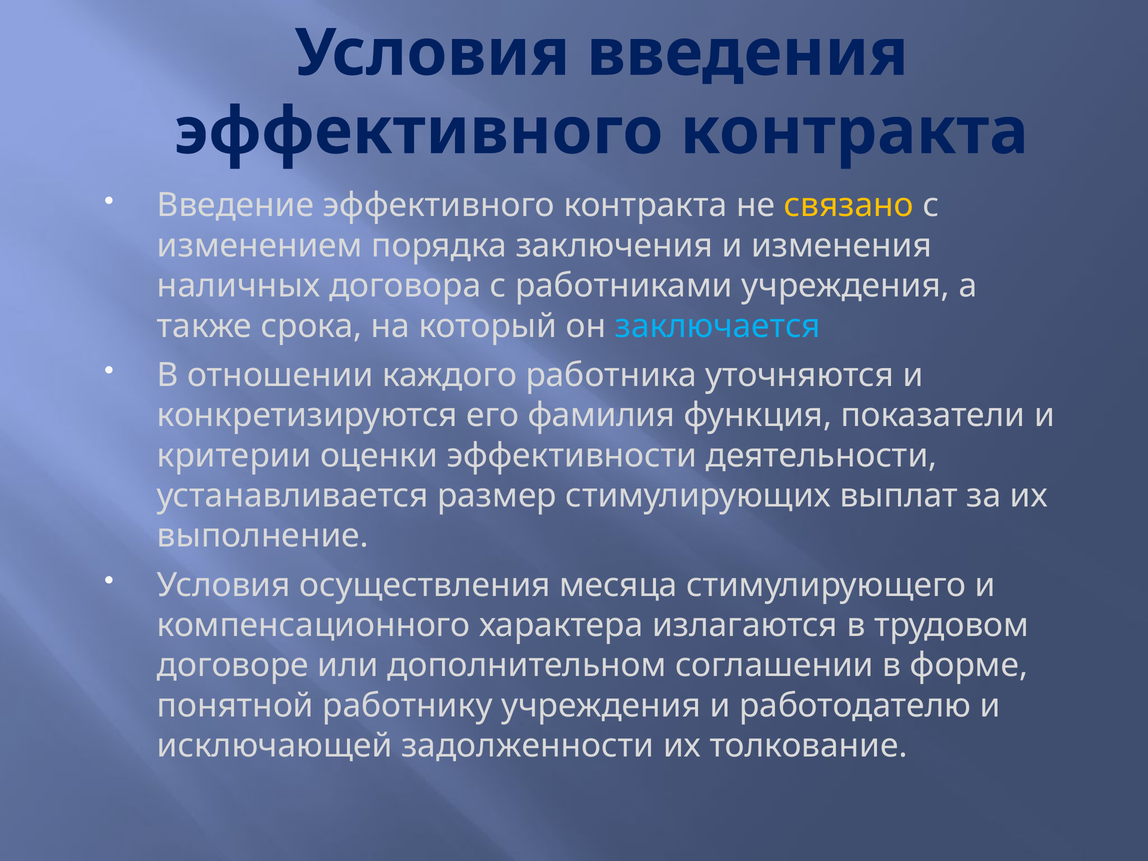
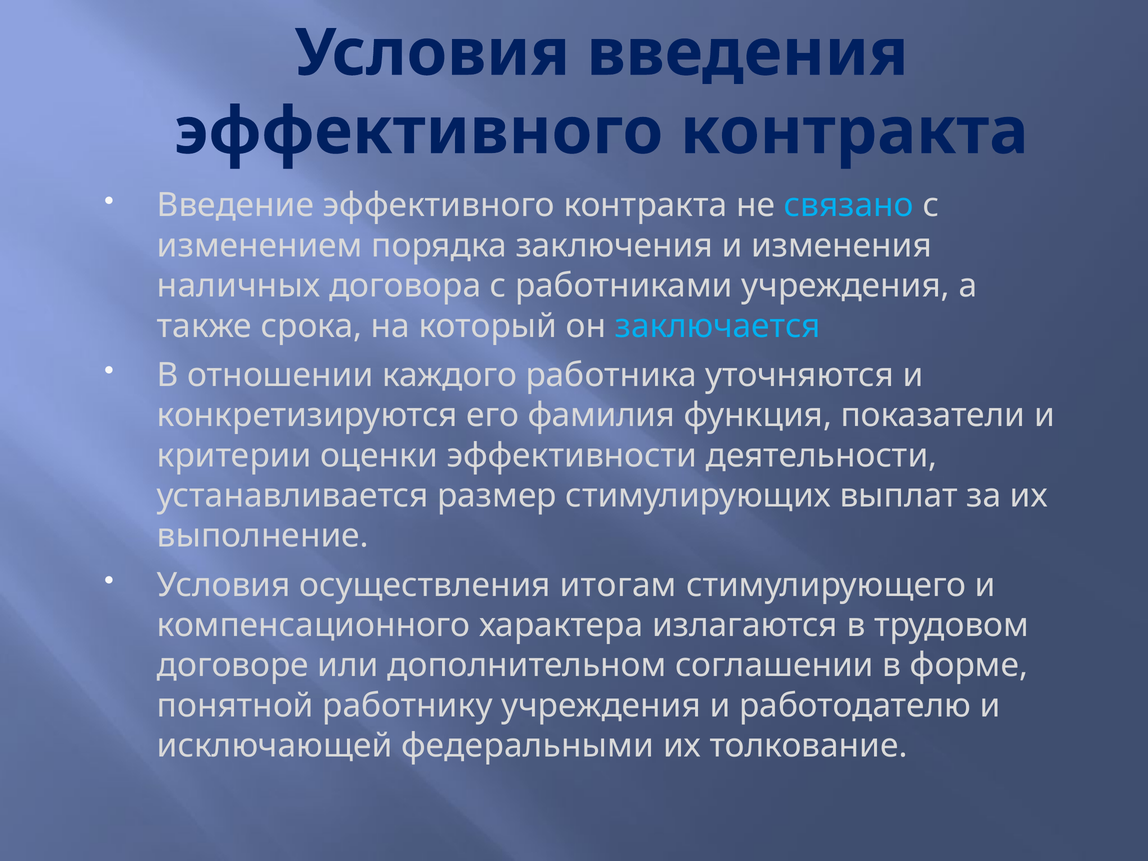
связано colour: yellow -> light blue (849, 205)
месяца: месяца -> итогам (618, 585)
задолженности: задолженности -> федеральными (528, 746)
